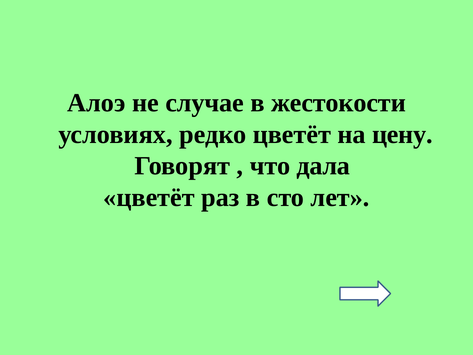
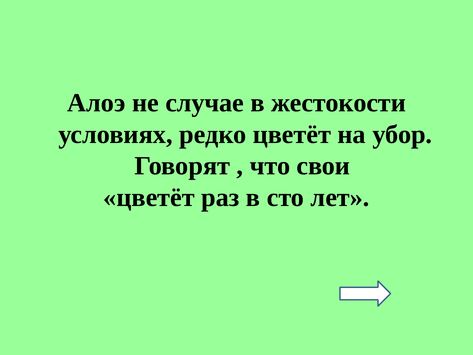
цену: цену -> убор (402, 134)
дала: дала -> свои (323, 166)
